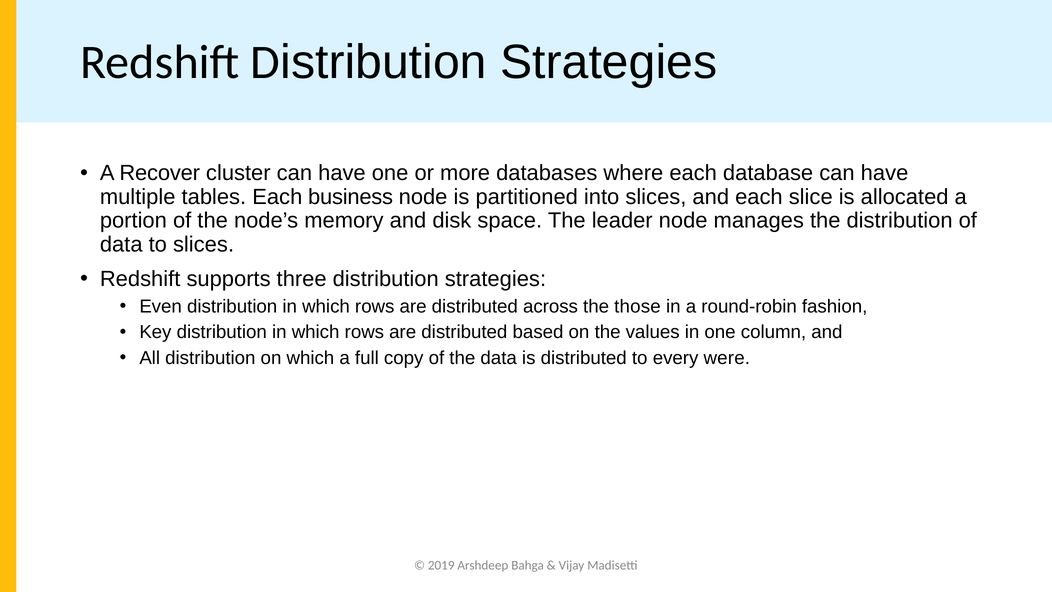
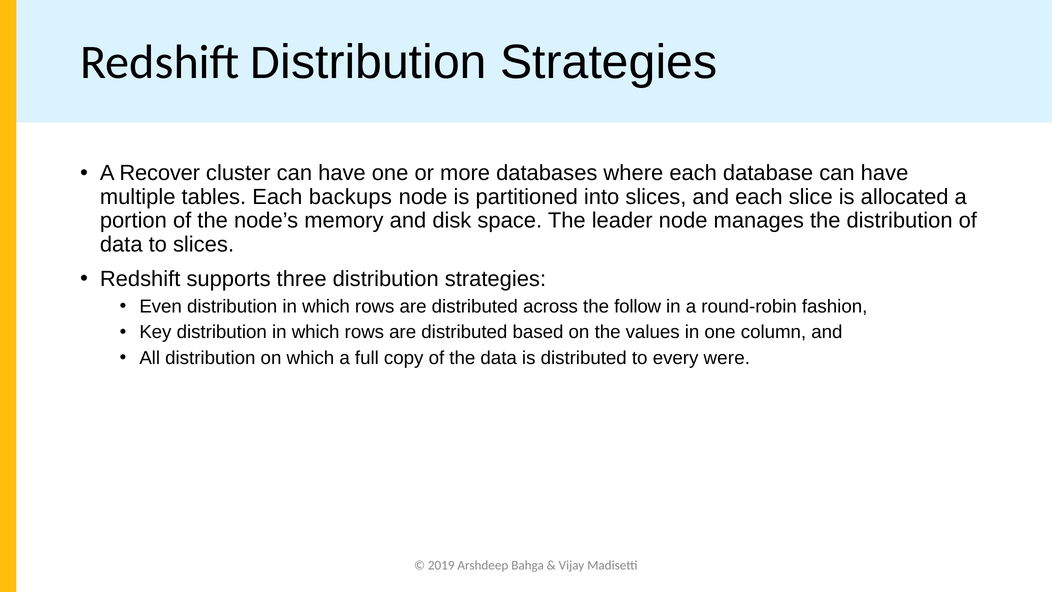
business: business -> backups (350, 197)
those: those -> follow (638, 306)
